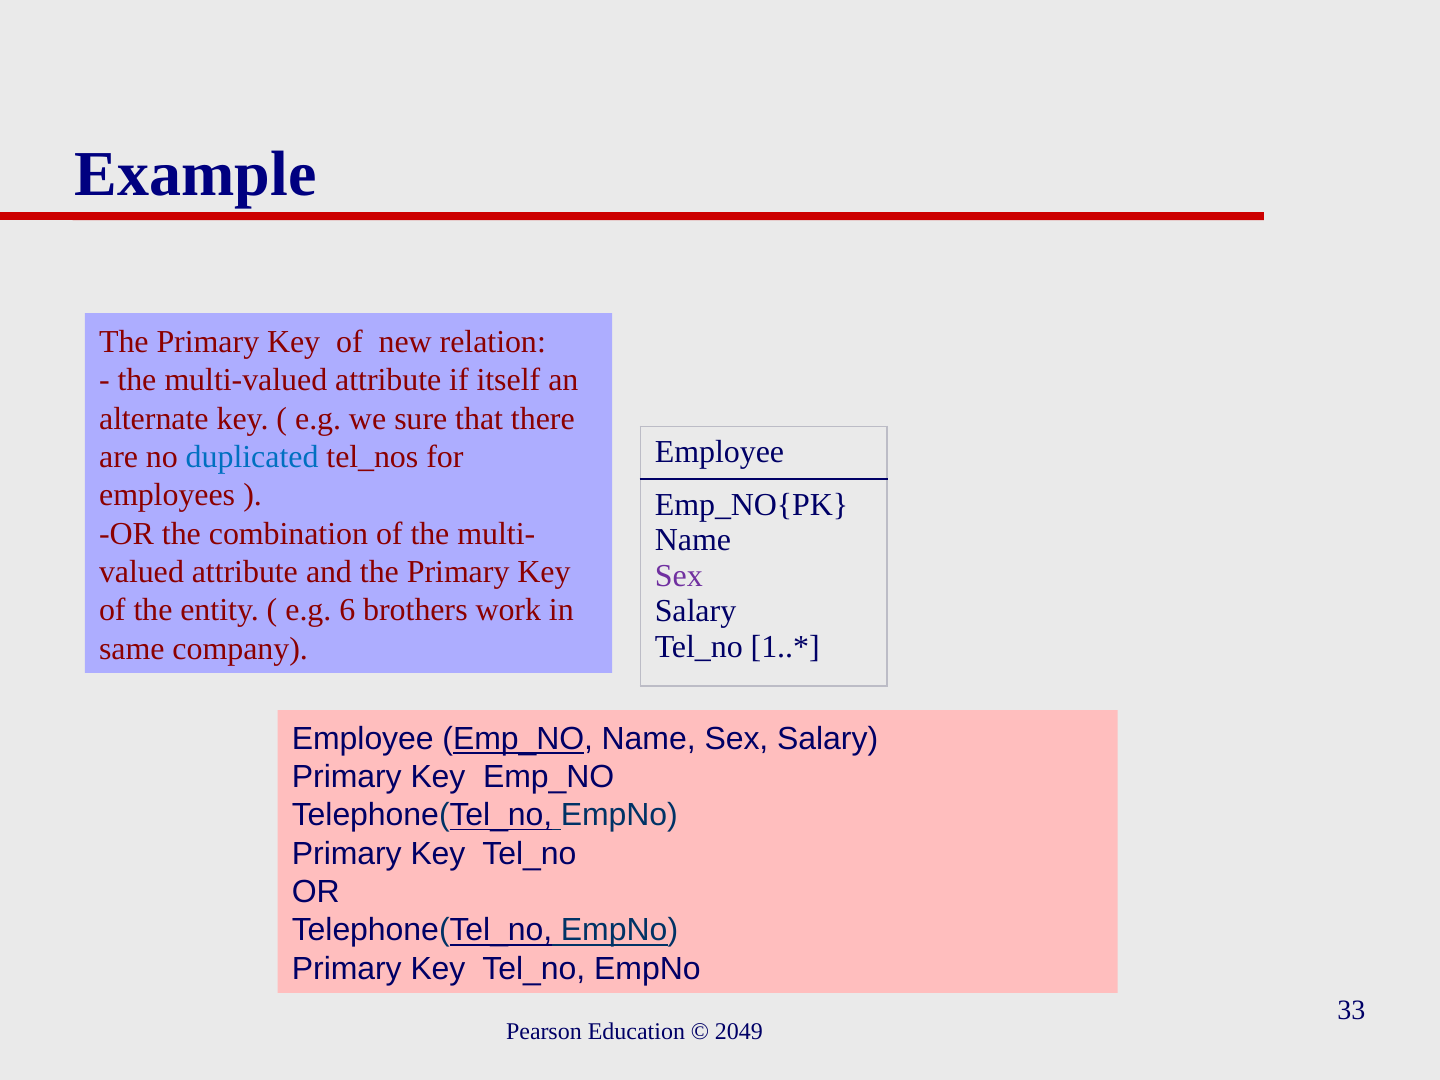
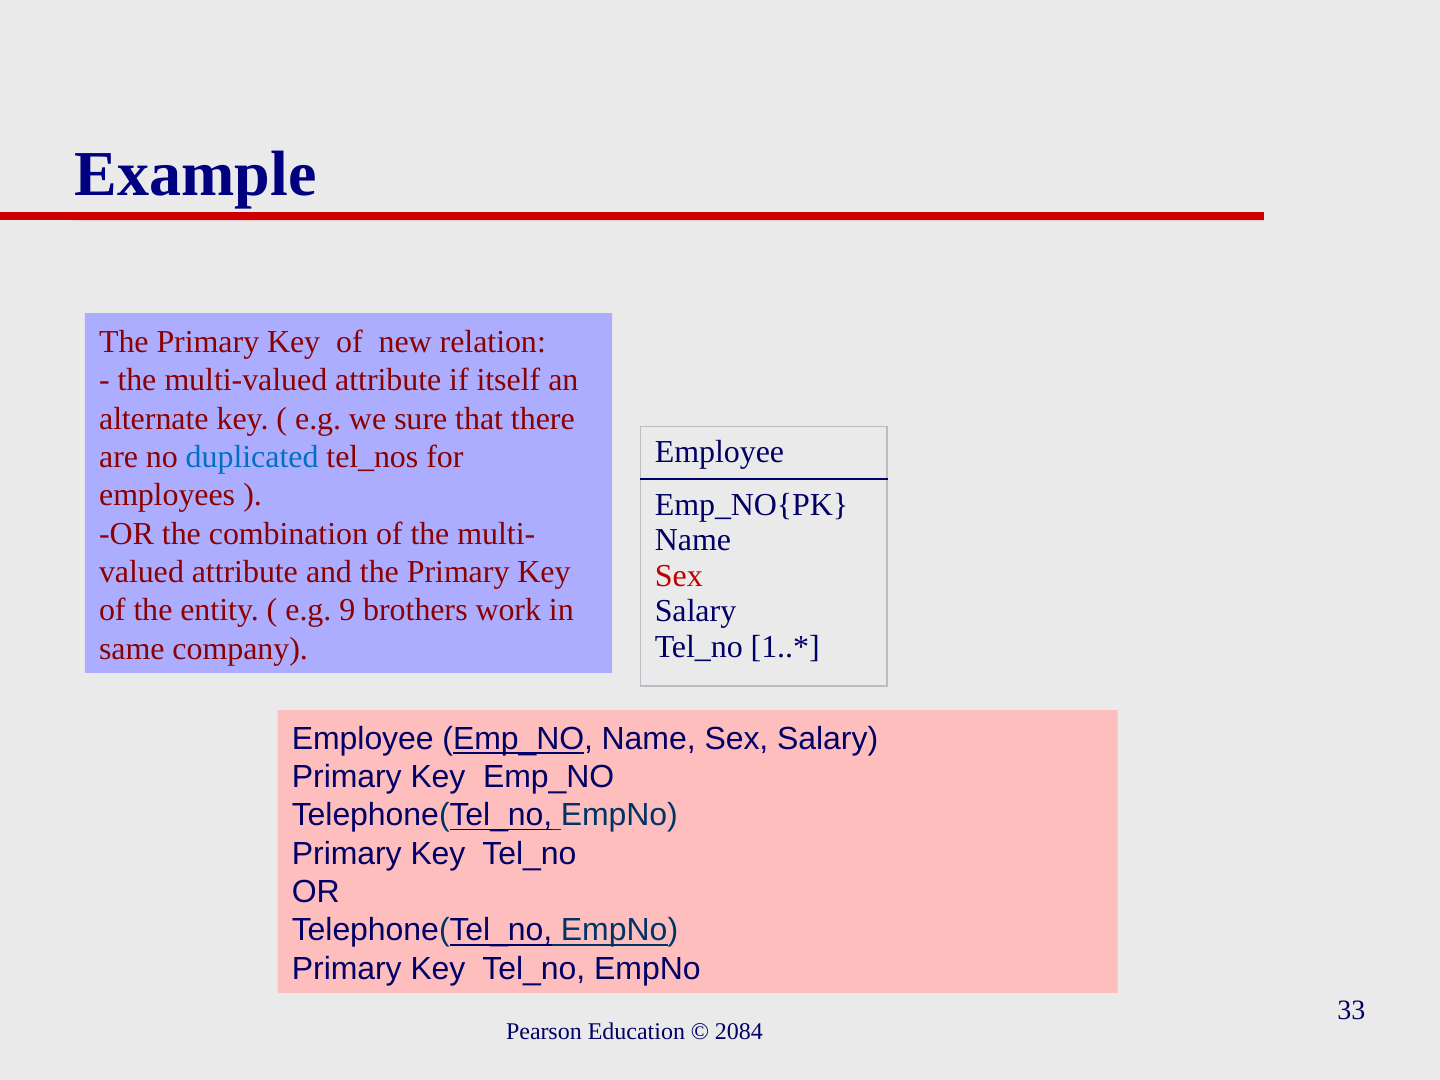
Sex colour: purple -> red (679, 576)
6: 6 -> 9 (347, 610)
2049: 2049 -> 2084 (739, 1031)
